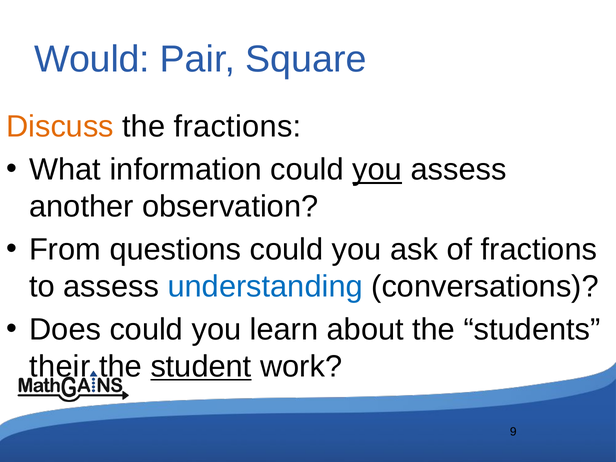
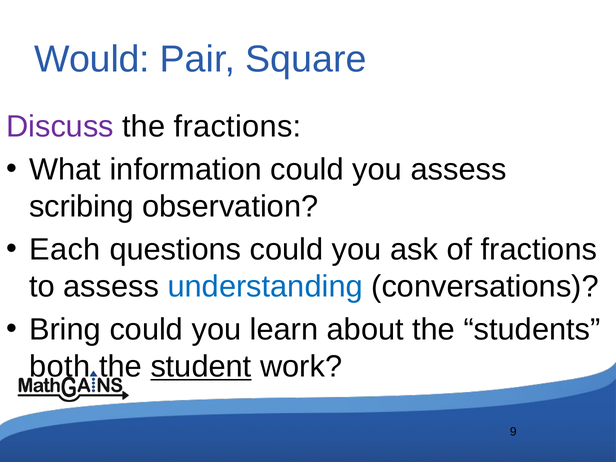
Discuss colour: orange -> purple (60, 127)
you underline: present -> none (377, 170)
another: another -> scribing (81, 207)
From: From -> Each (65, 250)
Does: Does -> Bring (65, 329)
their: their -> both (60, 366)
